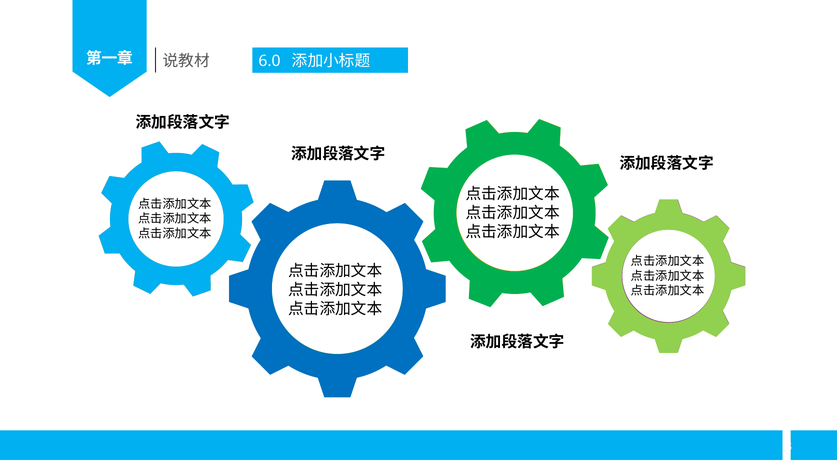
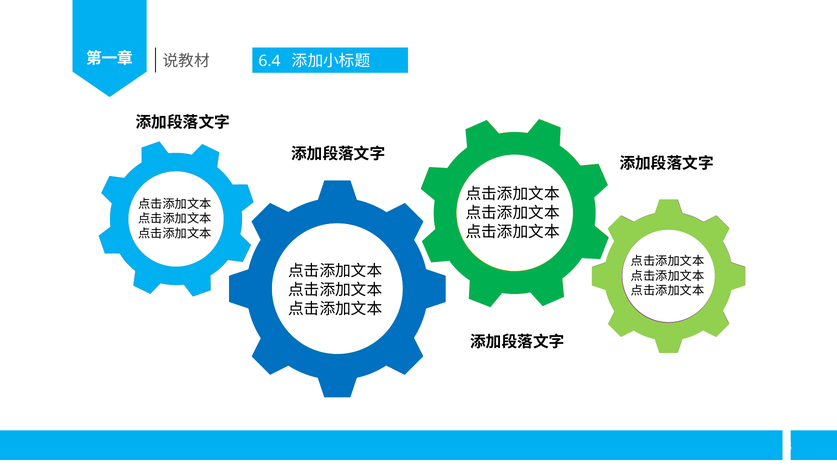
6.0: 6.0 -> 6.4 (270, 61)
